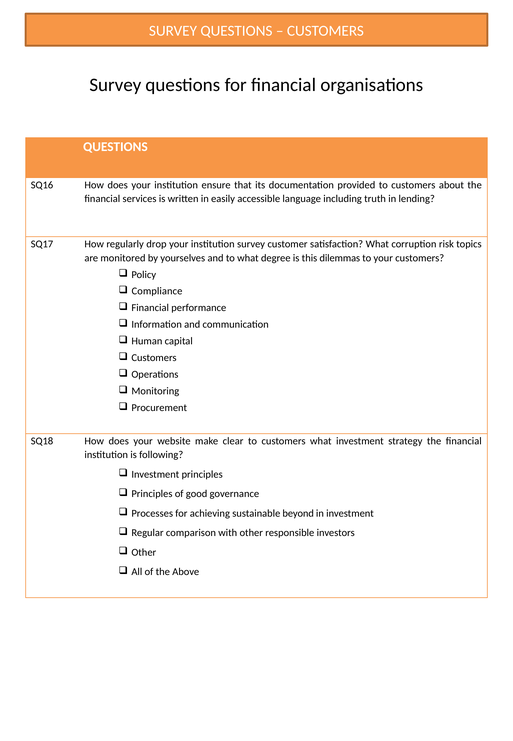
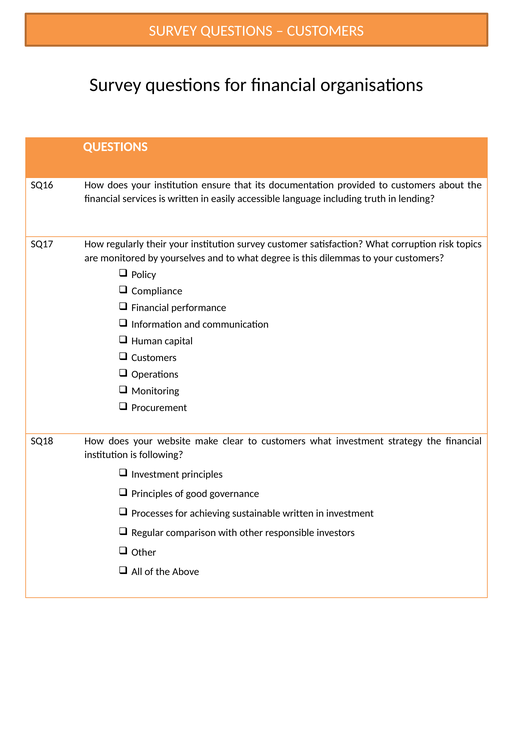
drop: drop -> their (156, 244)
sustainable beyond: beyond -> written (298, 513)
